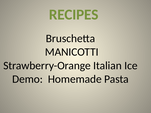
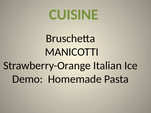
RECIPES: RECIPES -> CUISINE (74, 15)
